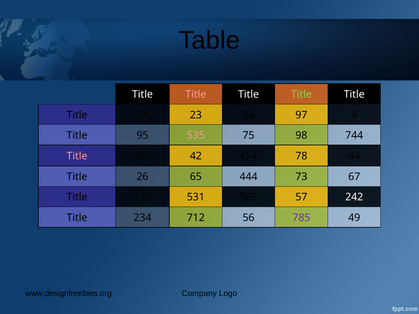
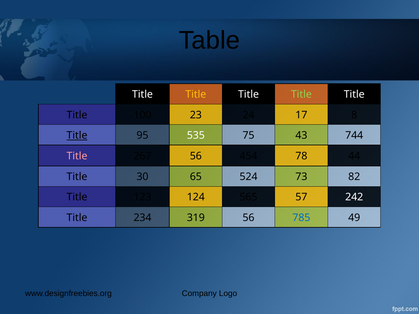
Title colour: pink -> yellow (196, 95)
97: 97 -> 17 (301, 115)
Title underline: none -> present (77, 135)
535 colour: pink -> white (196, 135)
98: 98 -> 43 (301, 135)
267 42: 42 -> 56 (196, 156)
26: 26 -> 30 (142, 177)
444: 444 -> 524 (249, 177)
67: 67 -> 82 (354, 177)
531: 531 -> 124 (196, 197)
712: 712 -> 319 (196, 218)
785 colour: purple -> blue (301, 218)
